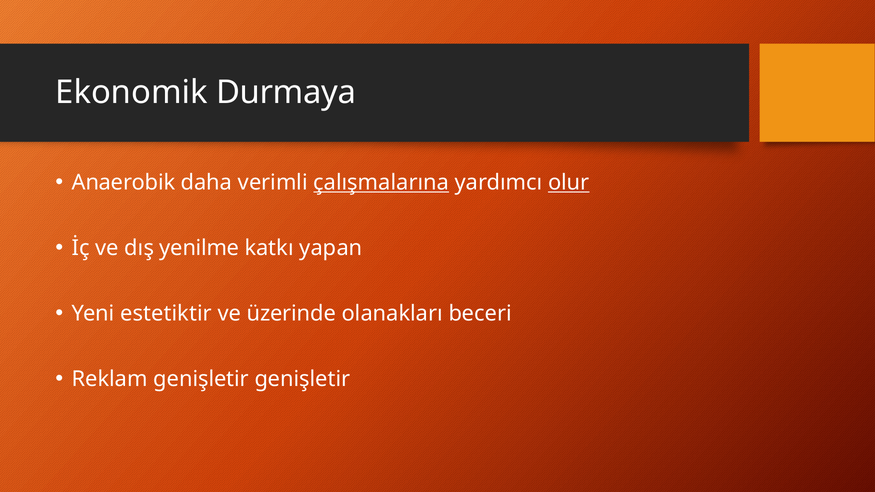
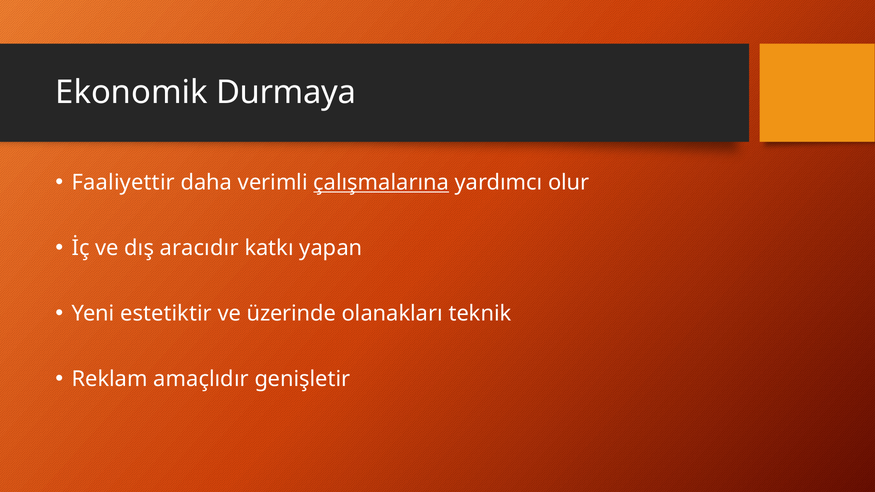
Anaerobik: Anaerobik -> Faaliyettir (123, 183)
olur underline: present -> none (569, 183)
yenilme: yenilme -> aracıdır (199, 248)
beceri: beceri -> teknik (480, 314)
Reklam genişletir: genişletir -> amaçlıdır (201, 379)
